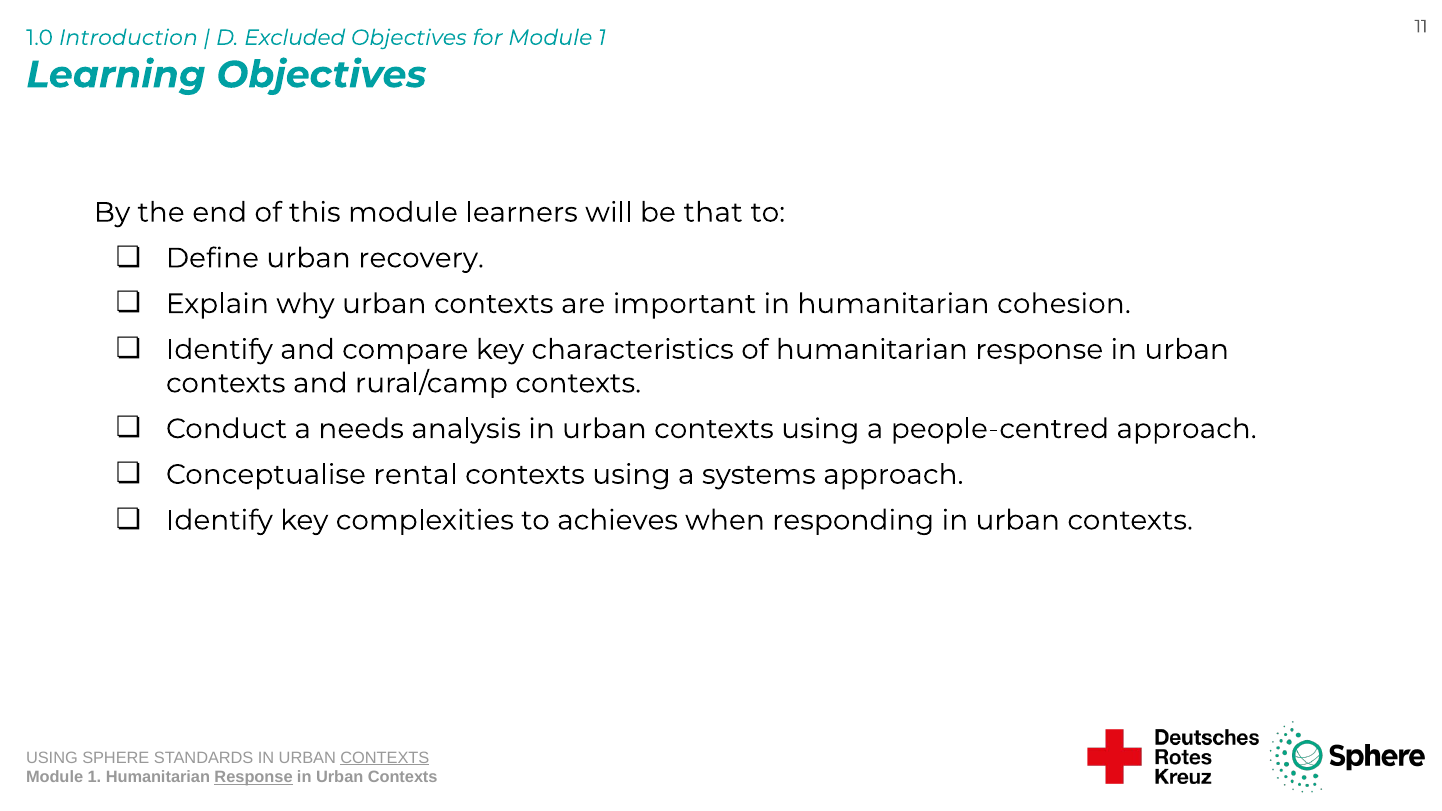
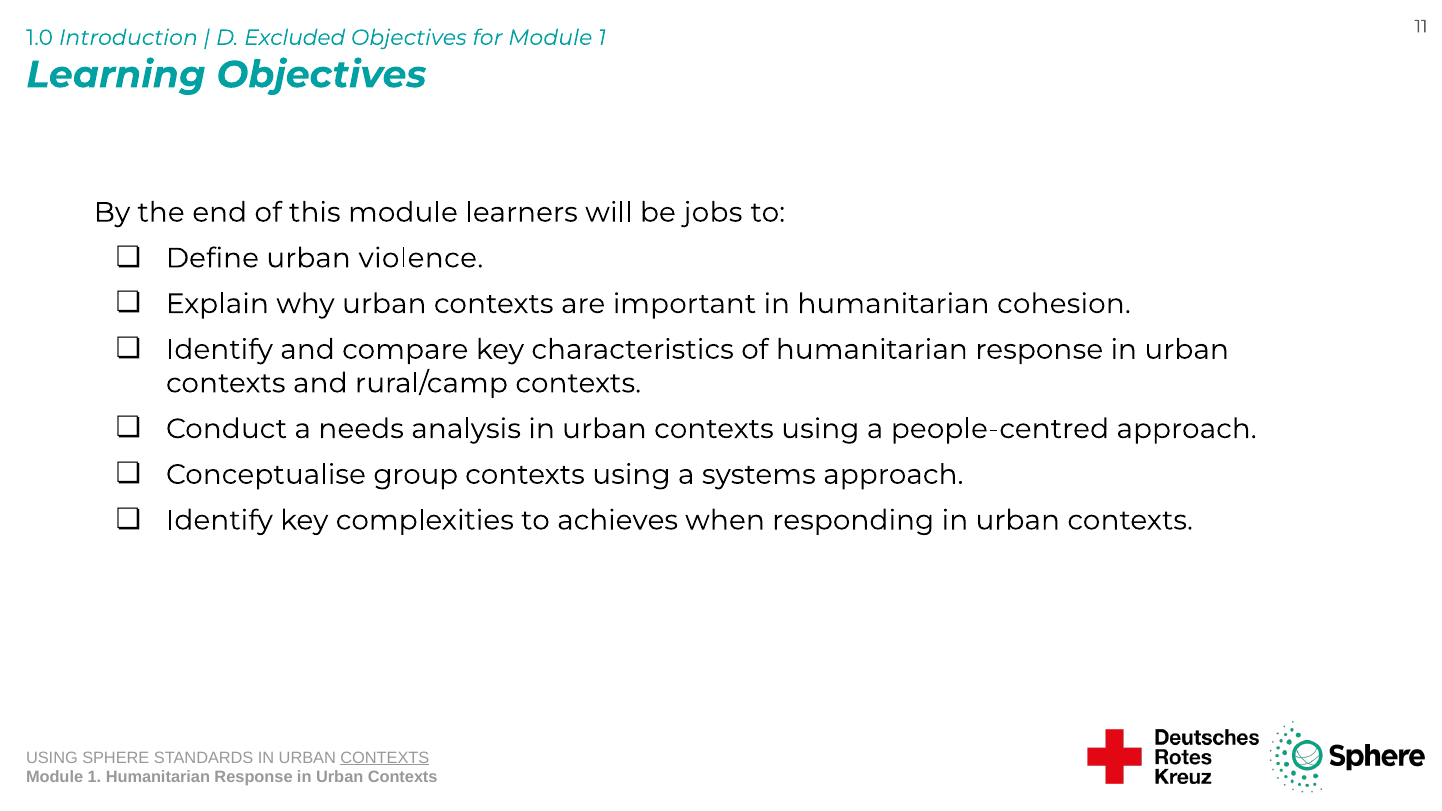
that: that -> jobs (713, 212)
recovery: recovery -> violence (421, 258)
rental: rental -> group (416, 475)
Response underline: present -> none (254, 778)
